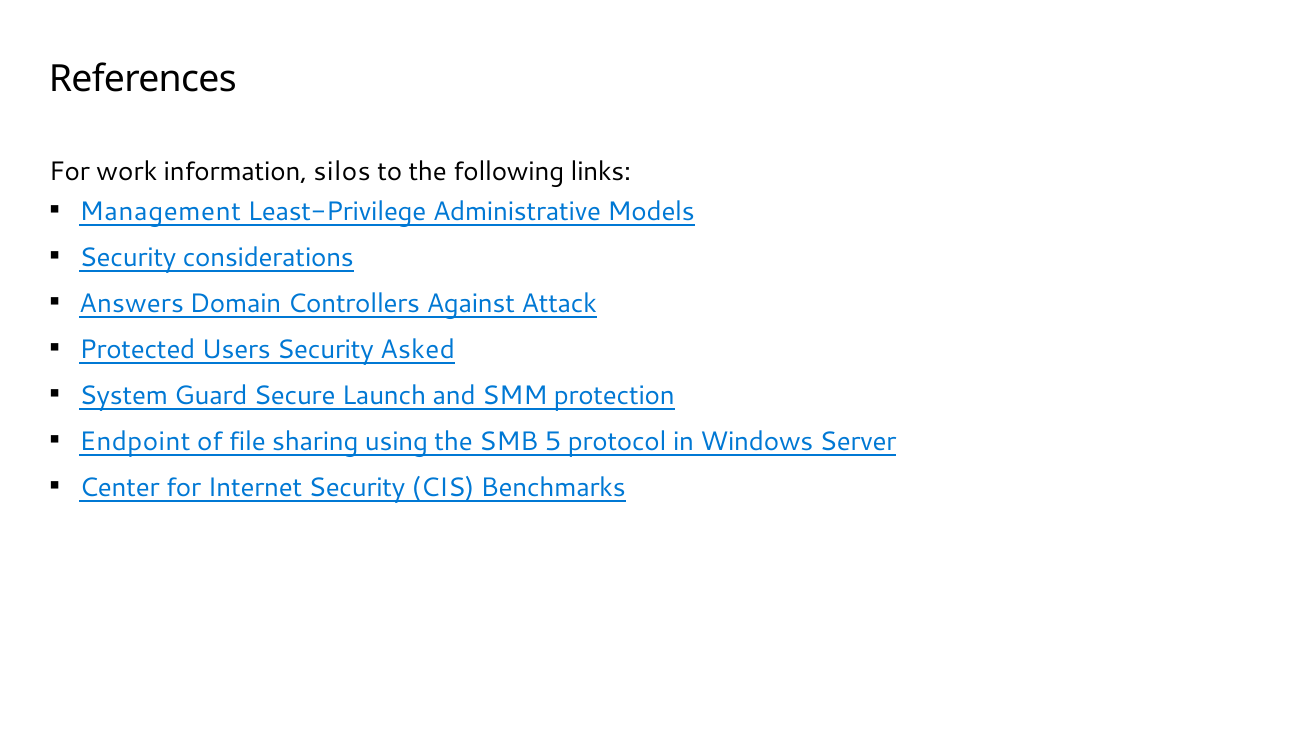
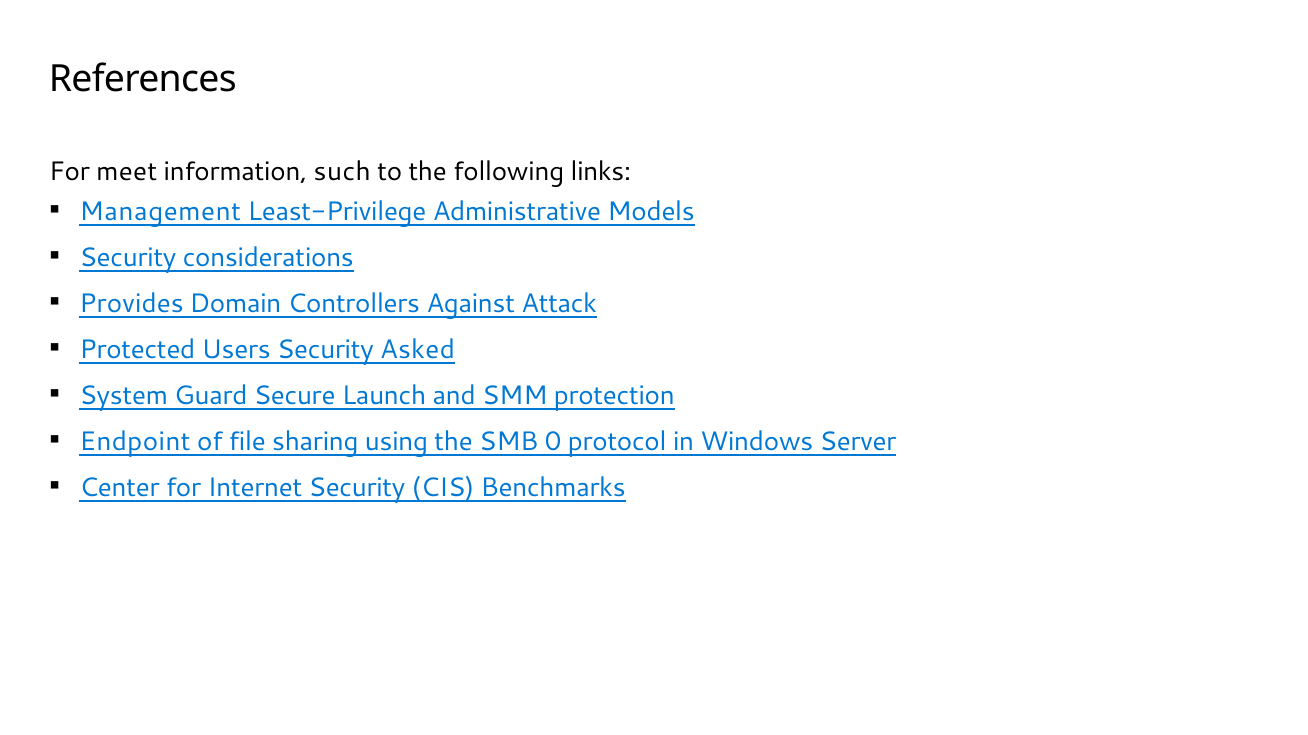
work: work -> meet (127, 172)
silos: silos -> such (342, 172)
Answers: Answers -> Provides (132, 304)
5: 5 -> 0 (553, 442)
